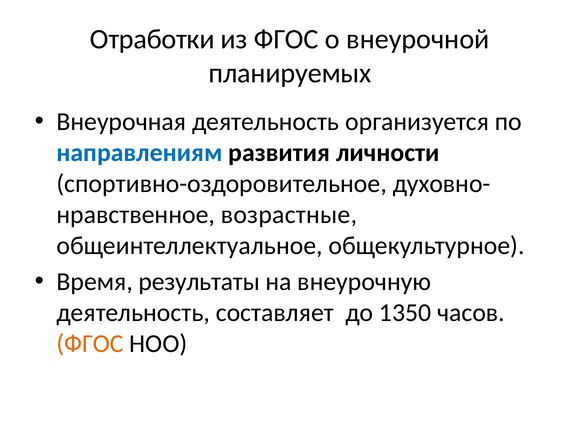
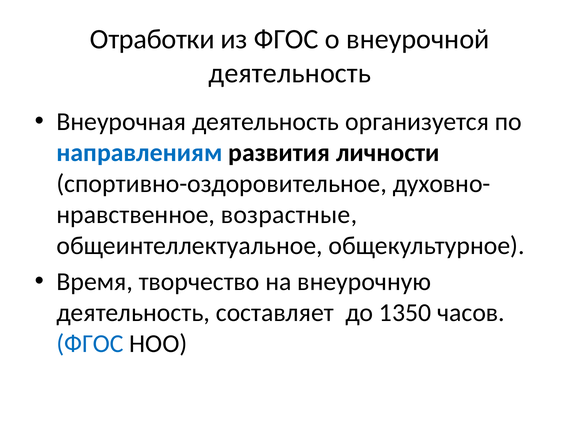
планируемых: планируемых -> деятельность (290, 73)
результаты: результаты -> творчество (199, 282)
ФГОС colour: orange -> blue (90, 344)
